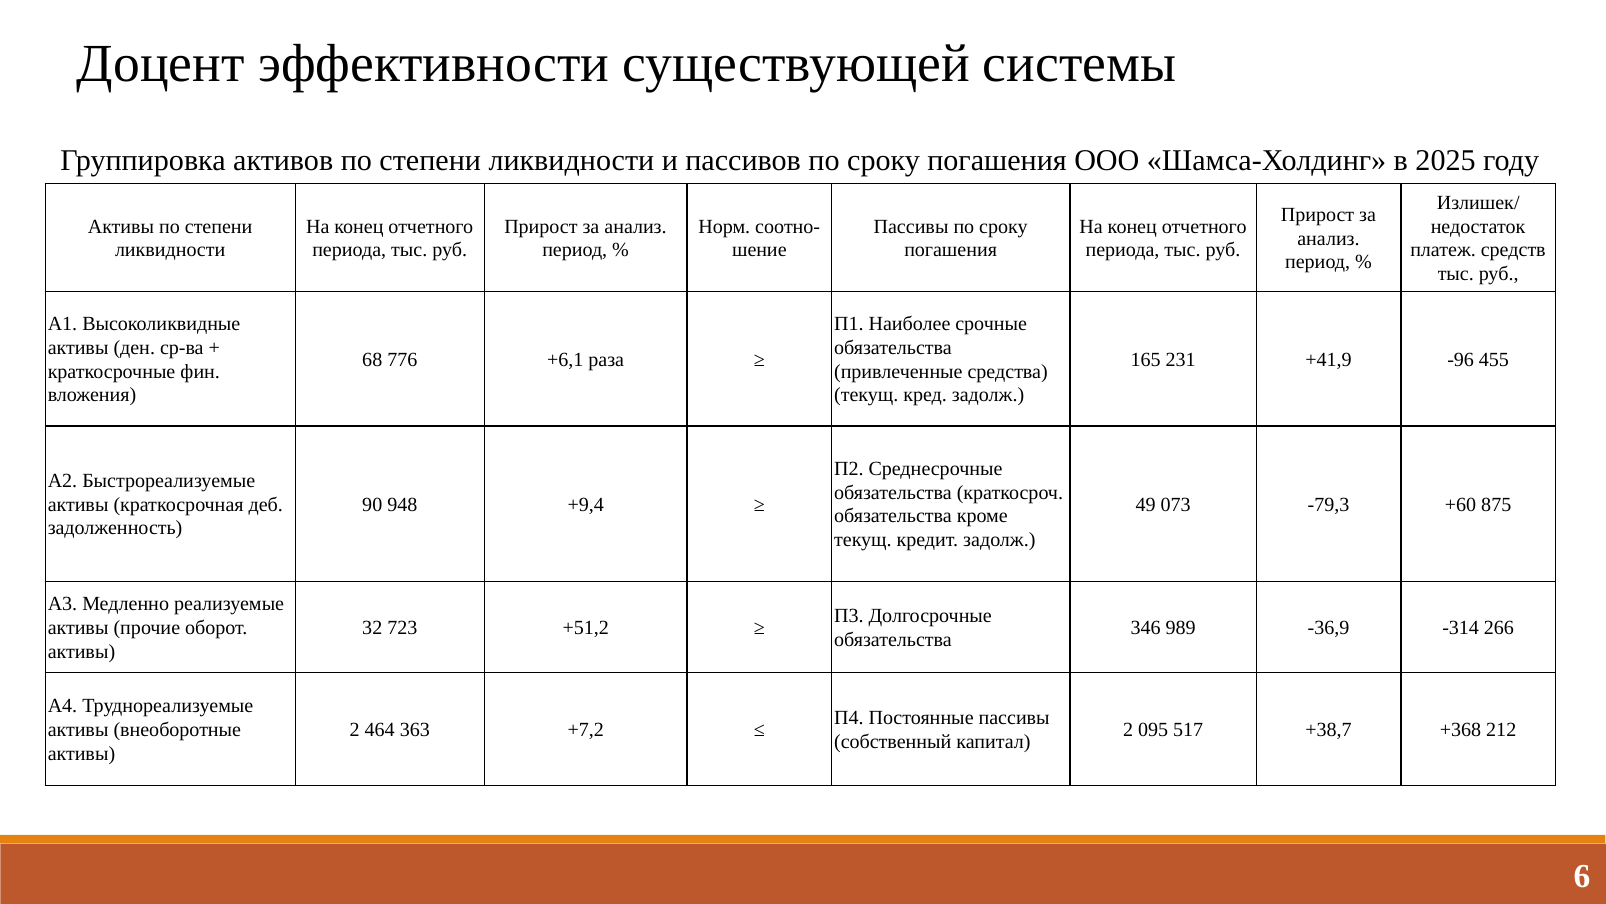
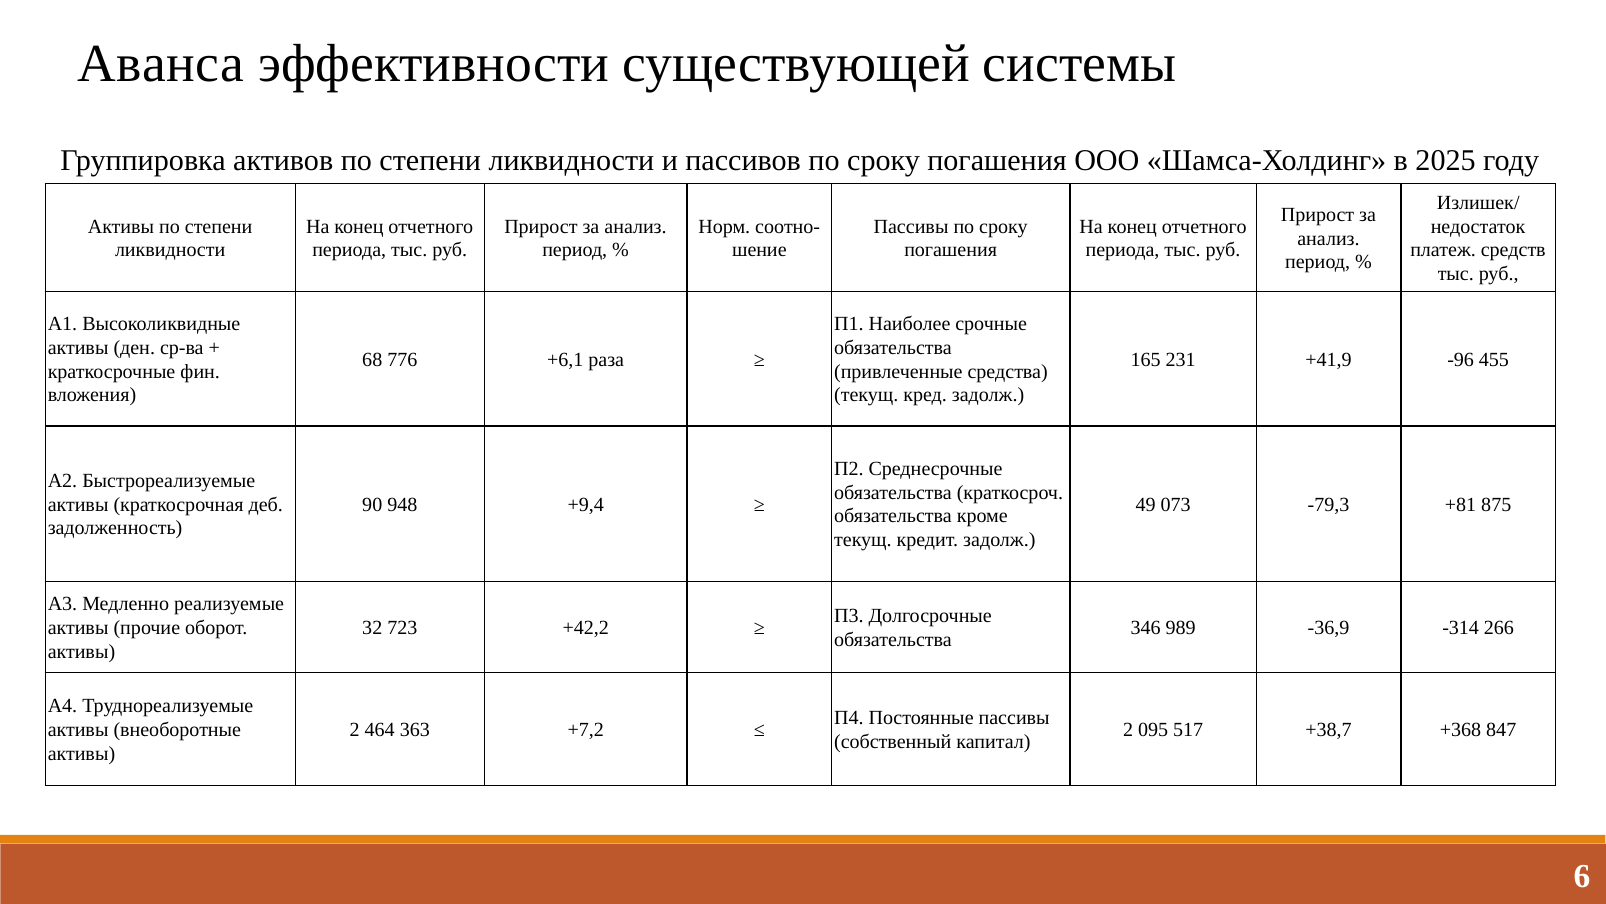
Доцент: Доцент -> Аванса (161, 63)
+60: +60 -> +81 (1461, 504)
+51,2: +51,2 -> +42,2 (586, 627)
212: 212 -> 847 (1501, 729)
